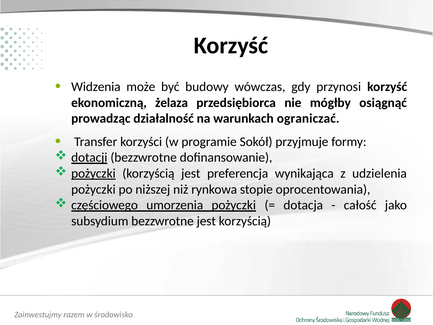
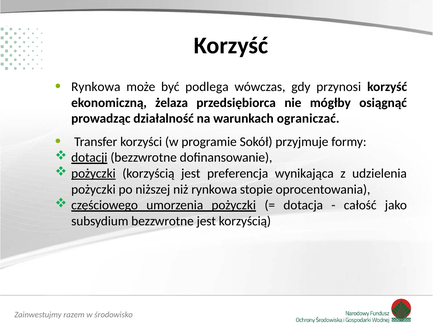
Widzenia: Widzenia -> Rynkowa (96, 87)
budowy: budowy -> podlega (207, 87)
